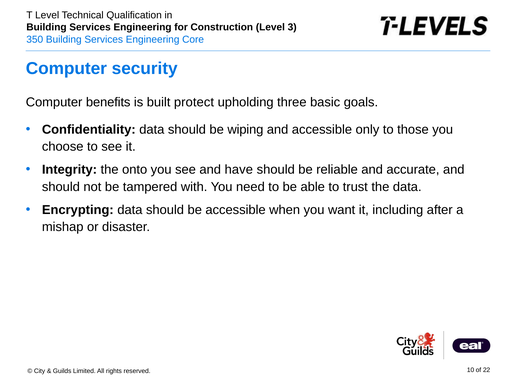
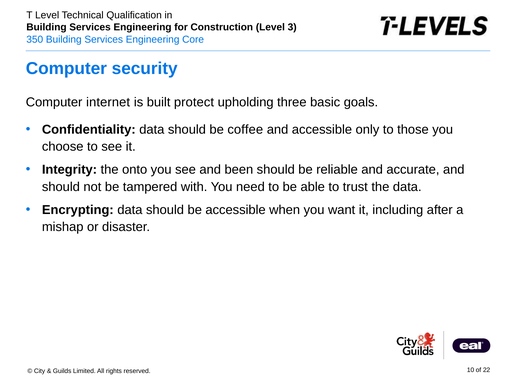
benefits: benefits -> internet (108, 102)
wiping: wiping -> coffee (245, 130)
have: have -> been (239, 170)
